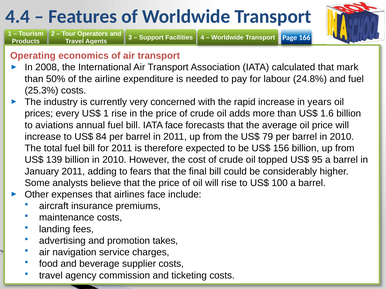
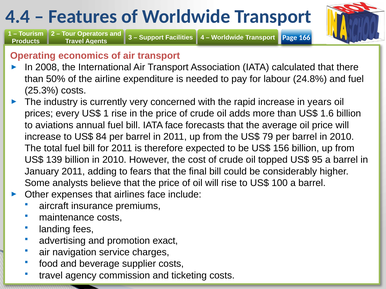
mark: mark -> there (348, 67)
takes: takes -> exact (165, 241)
